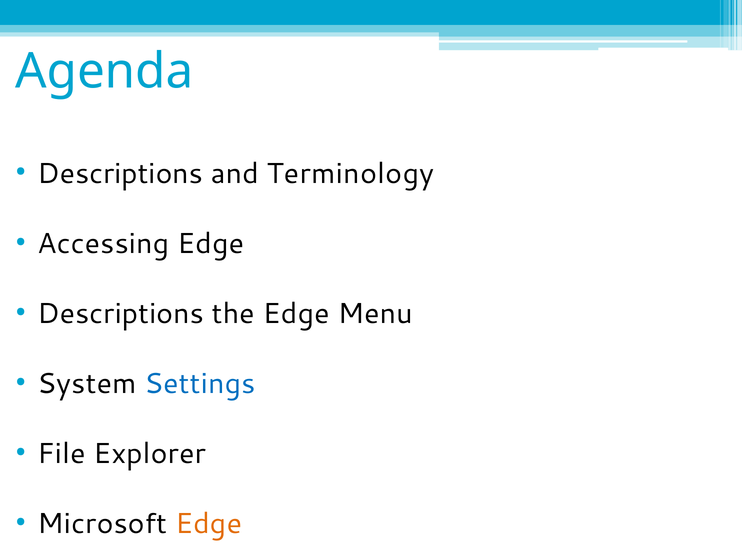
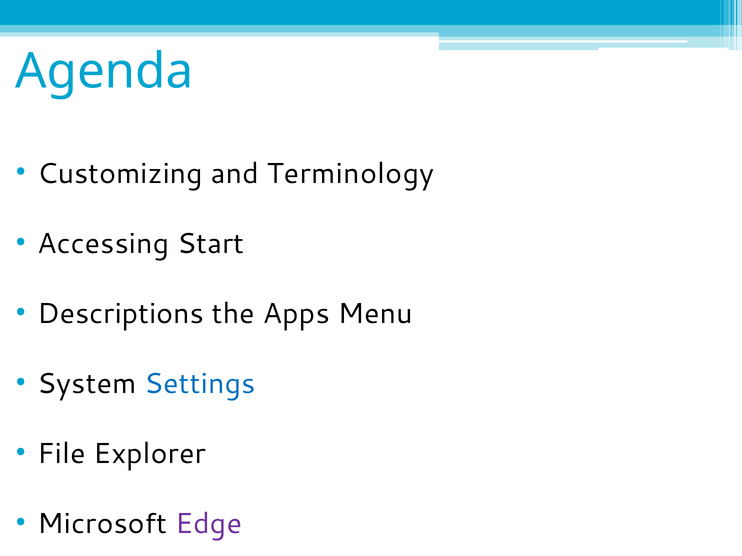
Descriptions: Descriptions -> Customizing (120, 174)
Accessing Edge: Edge -> Start (211, 244)
the Edge: Edge -> Apps (296, 314)
Edge colour: orange -> purple (209, 524)
